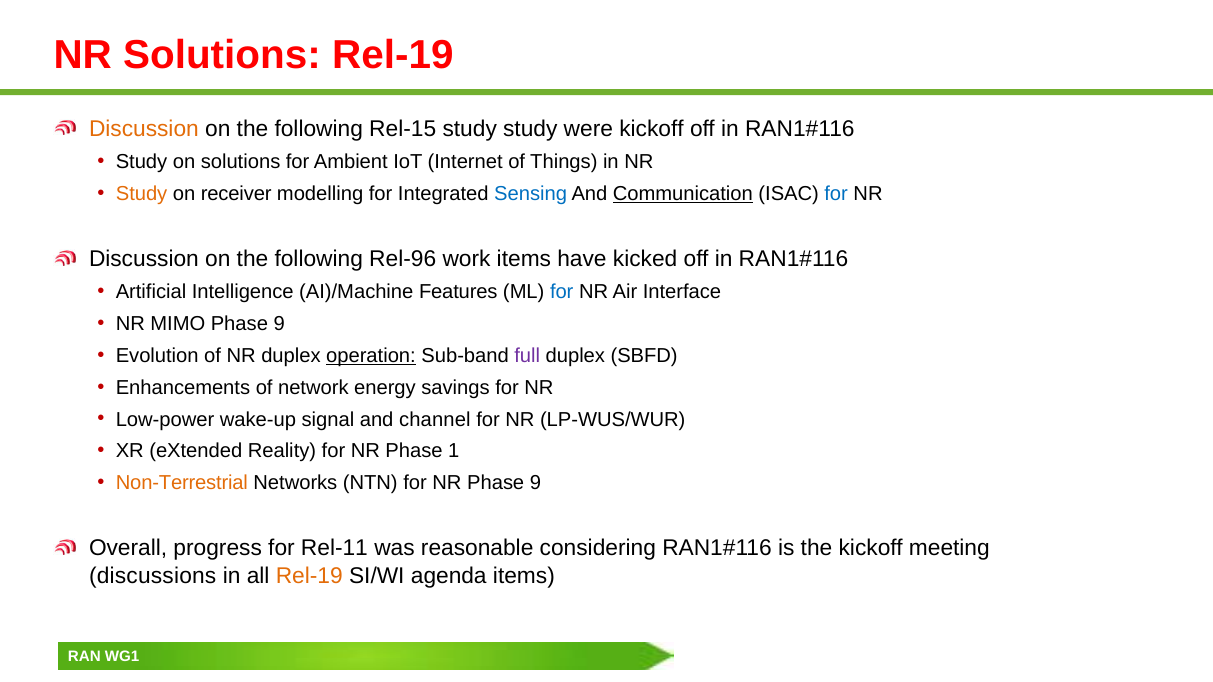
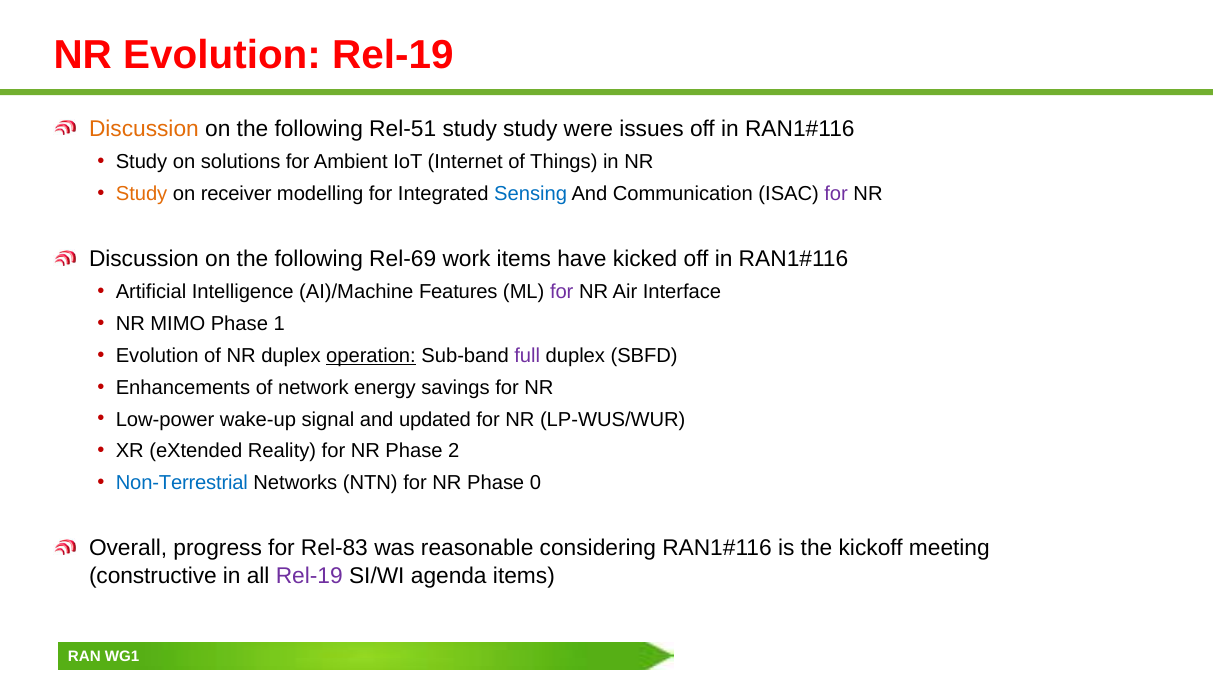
NR Solutions: Solutions -> Evolution (222, 56)
Rel-15: Rel-15 -> Rel-51 (403, 129)
were kickoff: kickoff -> issues (651, 129)
Communication underline: present -> none (683, 194)
for colour: blue -> purple (836, 194)
Rel-96: Rel-96 -> Rel-69 (403, 259)
for colour: blue -> purple (562, 292)
MIMO Phase 9: 9 -> 1 (279, 324)
channel: channel -> updated (435, 420)
1: 1 -> 2 (454, 451)
Non-Terrestrial colour: orange -> blue (182, 483)
NR Phase 9: 9 -> 0 (535, 483)
Rel-11: Rel-11 -> Rel-83 (334, 549)
discussions: discussions -> constructive (153, 576)
Rel-19 colour: orange -> purple (309, 576)
